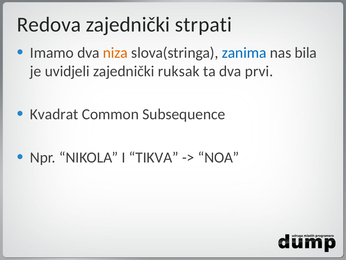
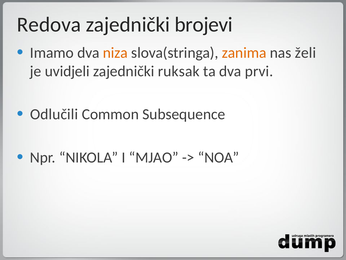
strpati: strpati -> brojevi (204, 25)
zanima colour: blue -> orange (244, 53)
bila: bila -> želi (306, 53)
Kvadrat: Kvadrat -> Odlučili (54, 114)
TIKVA: TIKVA -> MJAO (154, 157)
